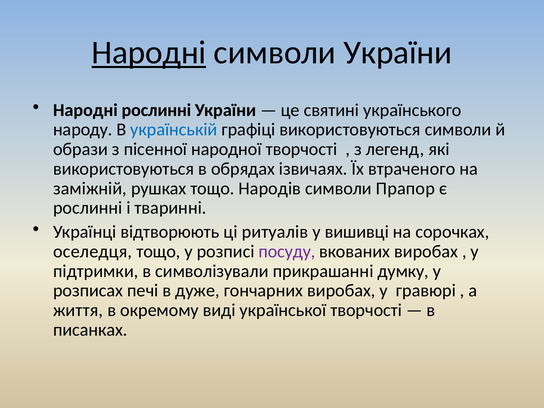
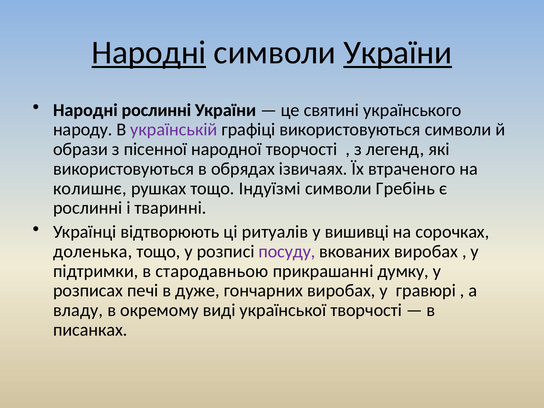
України underline: none -> present (398, 53)
українській colour: blue -> purple (174, 130)
заміжній: заміжній -> колишнє (90, 188)
Народів: Народів -> Індуїзмі (270, 188)
Прапор: Прапор -> Гребінь (405, 188)
оселедця: оселедця -> доленька (93, 251)
символізували: символізували -> стародавньою (212, 271)
життя: життя -> владу (78, 310)
